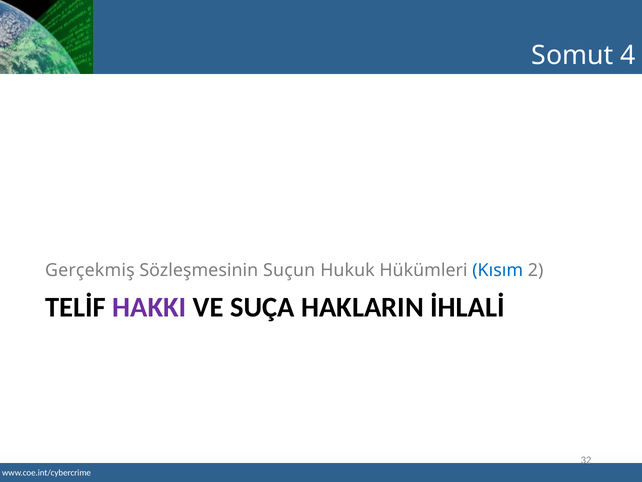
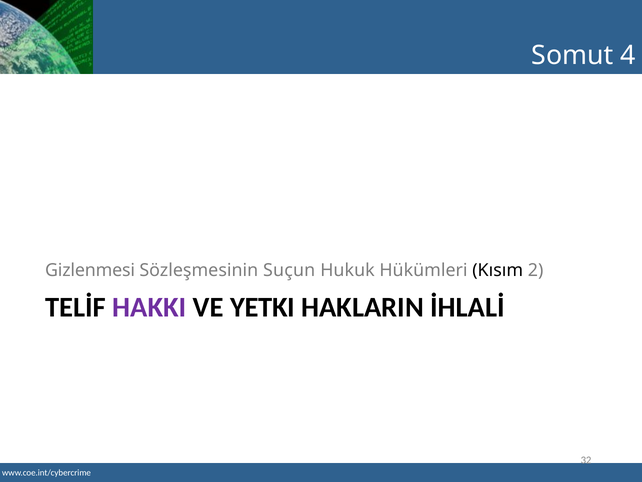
Gerçekmiş: Gerçekmiş -> Gizlenmesi (90, 270)
Kısım colour: blue -> black (498, 270)
SUÇA: SUÇA -> YETKI (263, 307)
